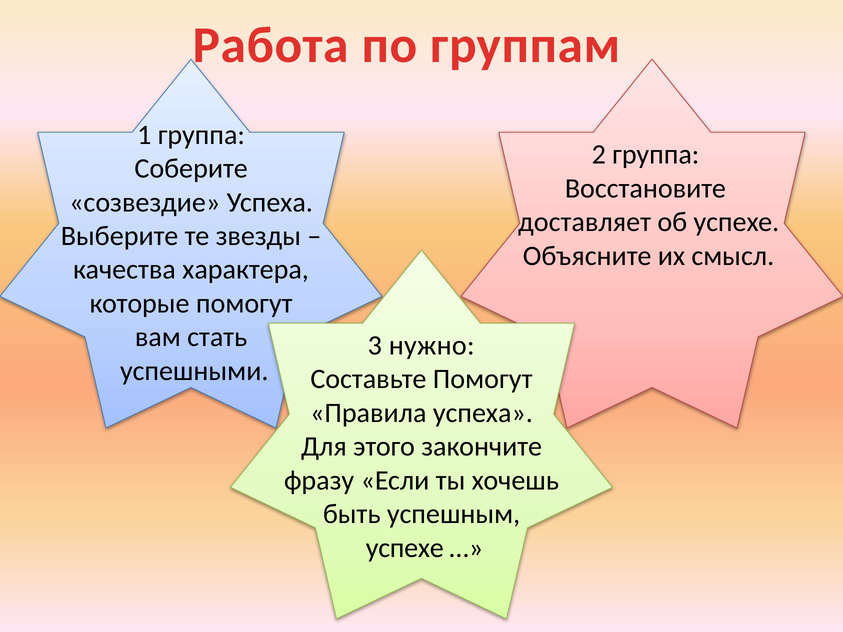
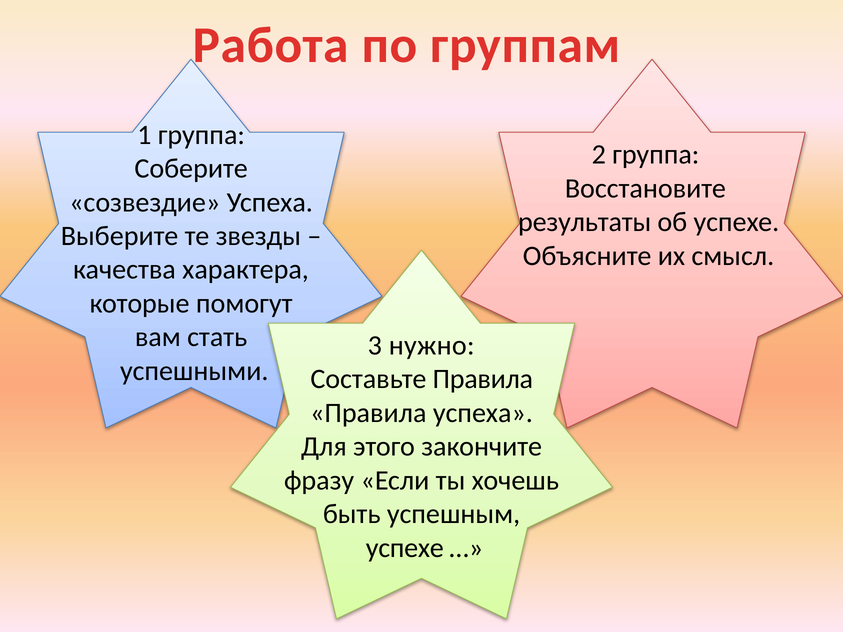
доставляет: доставляет -> результаты (585, 222)
Составьте Помогут: Помогут -> Правила (483, 379)
